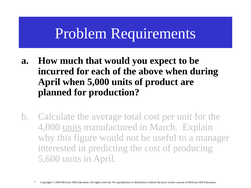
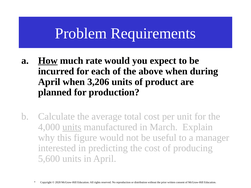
How underline: none -> present (48, 61)
that: that -> rate (94, 61)
5,000: 5,000 -> 3,206 (98, 82)
